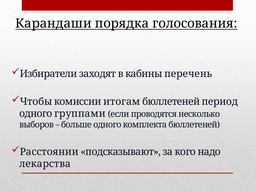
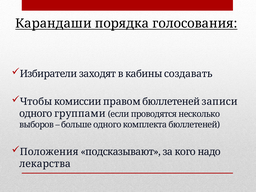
перечень: перечень -> создавать (188, 74)
итогам: итогам -> правом (122, 102)
период: период -> записи (220, 102)
Расстоянии: Расстоянии -> Положения (49, 152)
